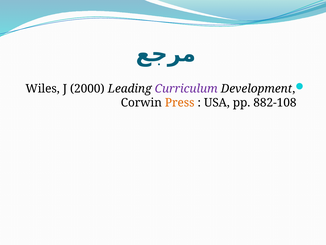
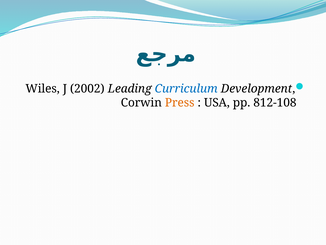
2000: 2000 -> 2002 (87, 88)
Curriculum colour: purple -> blue (186, 88)
882-108: 882-108 -> 812-108 (275, 103)
